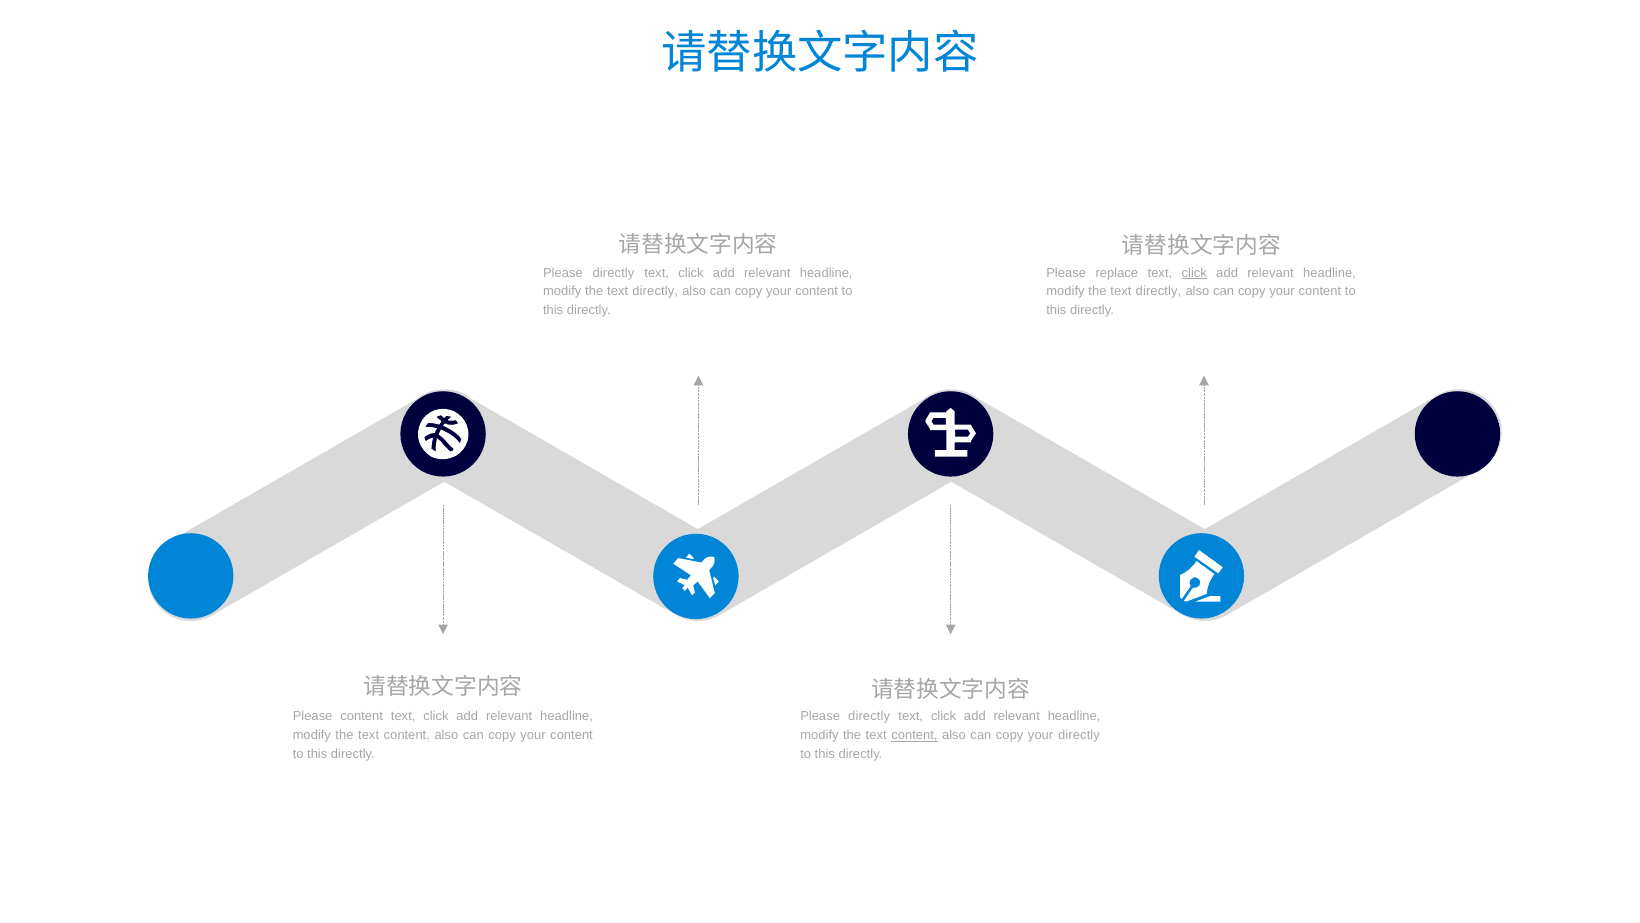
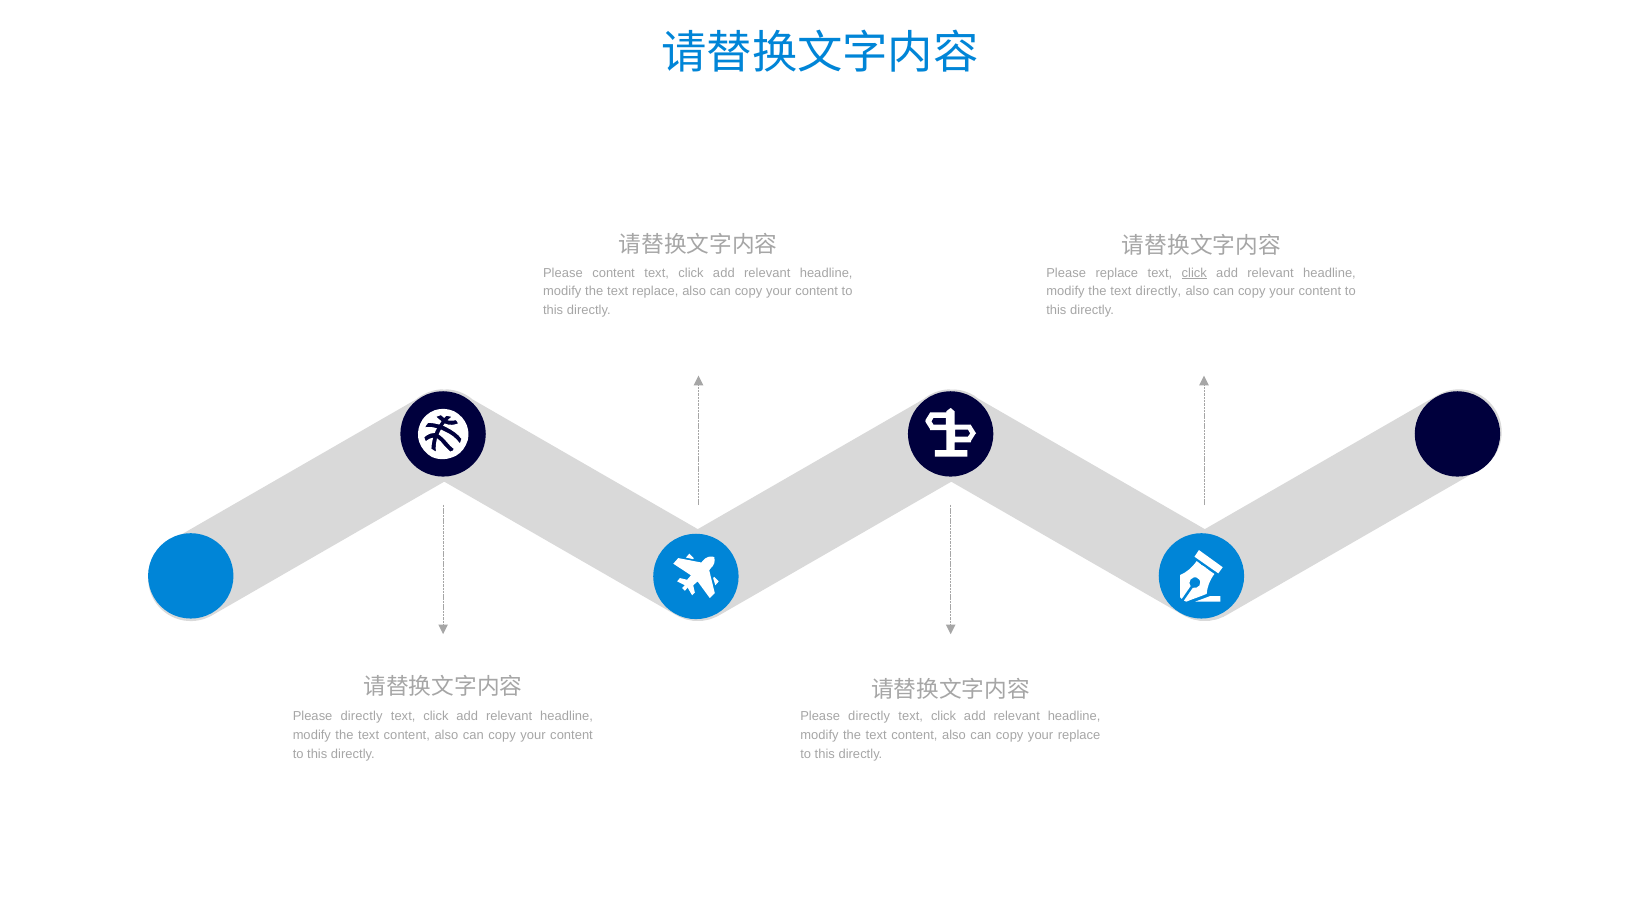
directly: directly -> content (614, 273)
directly: directly -> replace (655, 292)
content: content -> directly (362, 716)
content underline: present -> none (914, 735)
your directly: directly -> replace (1079, 735)
